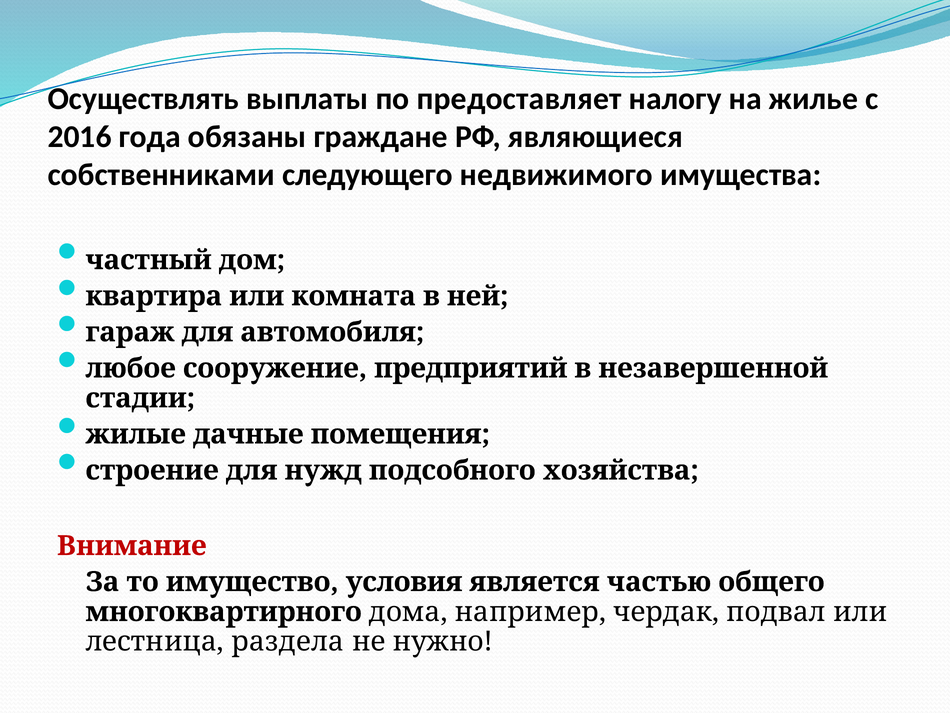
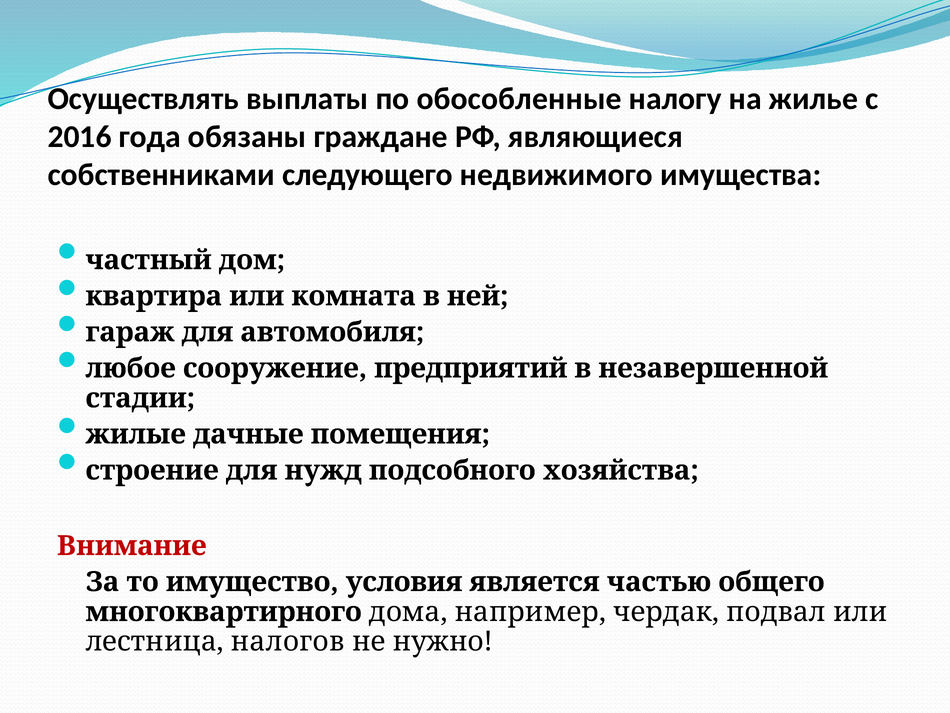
предоставляет: предоставляет -> обособленные (519, 99)
раздела: раздела -> налогов (288, 641)
